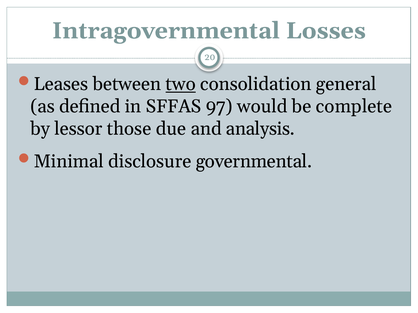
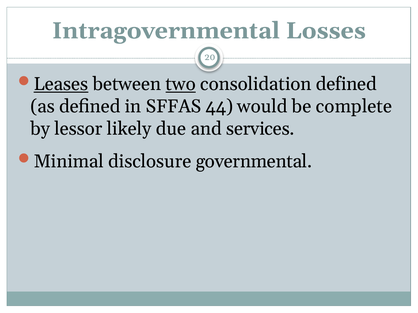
Leases underline: none -> present (61, 84)
consolidation general: general -> defined (346, 84)
97: 97 -> 44 (219, 107)
those: those -> likely (129, 129)
analysis: analysis -> services (260, 129)
